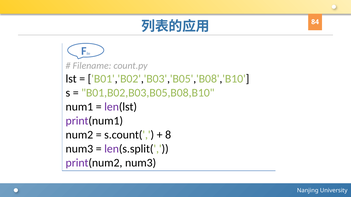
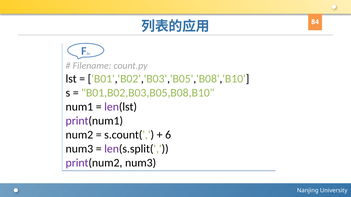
8: 8 -> 6 (168, 135)
